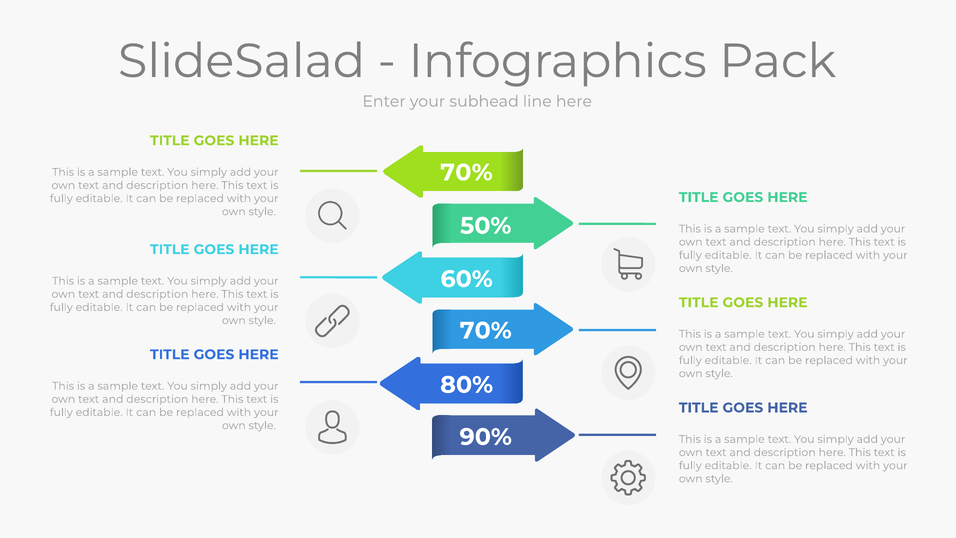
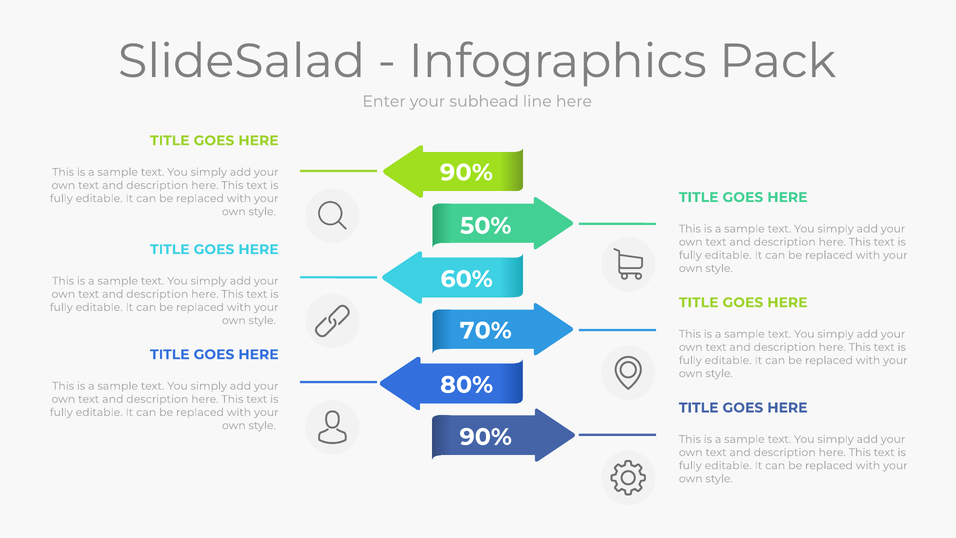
70%: 70% -> 90% (466, 172)
